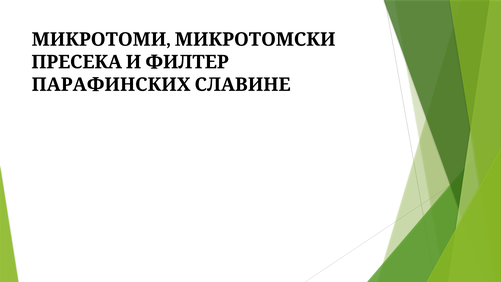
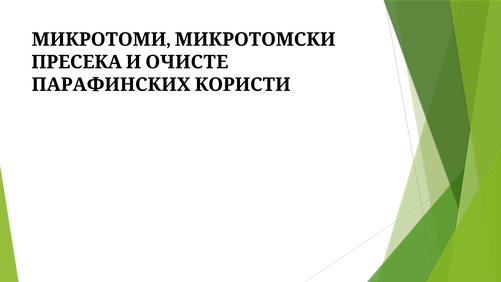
ФИЛТЕР: ФИЛТЕР -> ОЧИСТЕ (187, 62)
СЛАВИНЕ: СЛАВИНЕ -> КОРИСТИ (243, 85)
